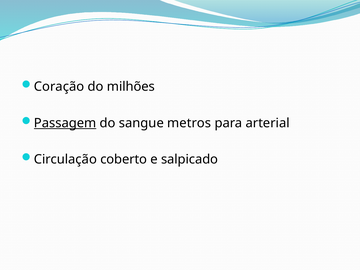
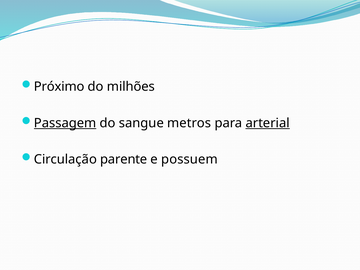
Coração: Coração -> Próximo (59, 87)
arterial underline: none -> present (268, 123)
coberto: coberto -> parente (124, 159)
salpicado: salpicado -> possuem (189, 159)
